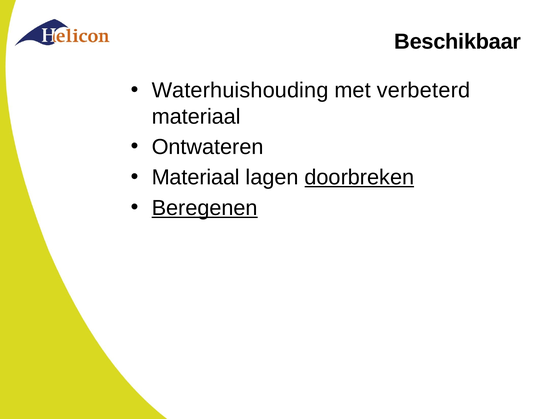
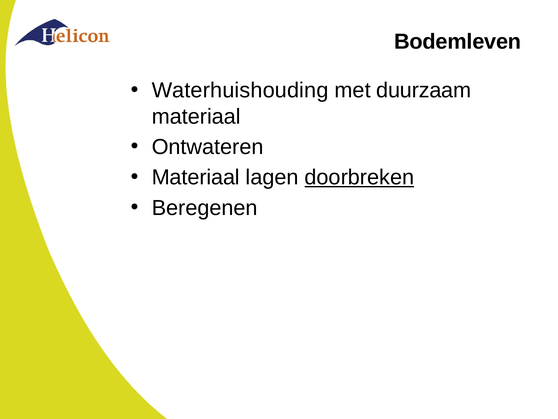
Beschikbaar: Beschikbaar -> Bodemleven (458, 42)
verbeterd: verbeterd -> duurzaam (424, 90)
Beregenen underline: present -> none (205, 208)
